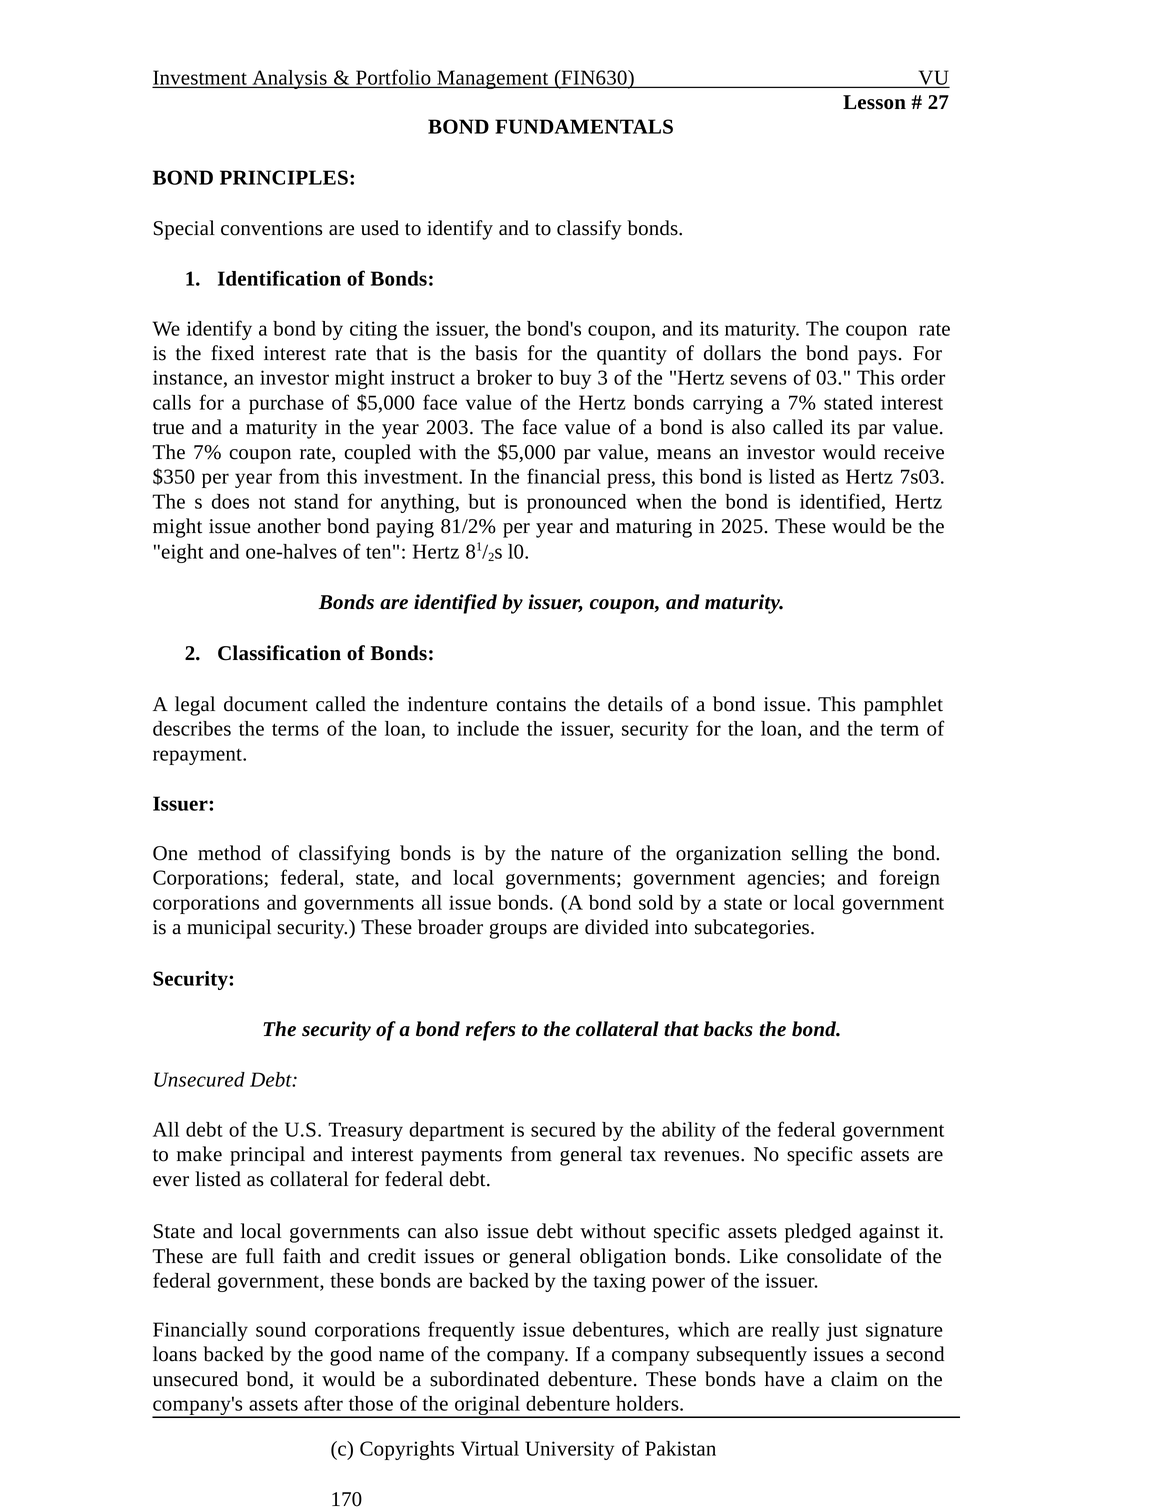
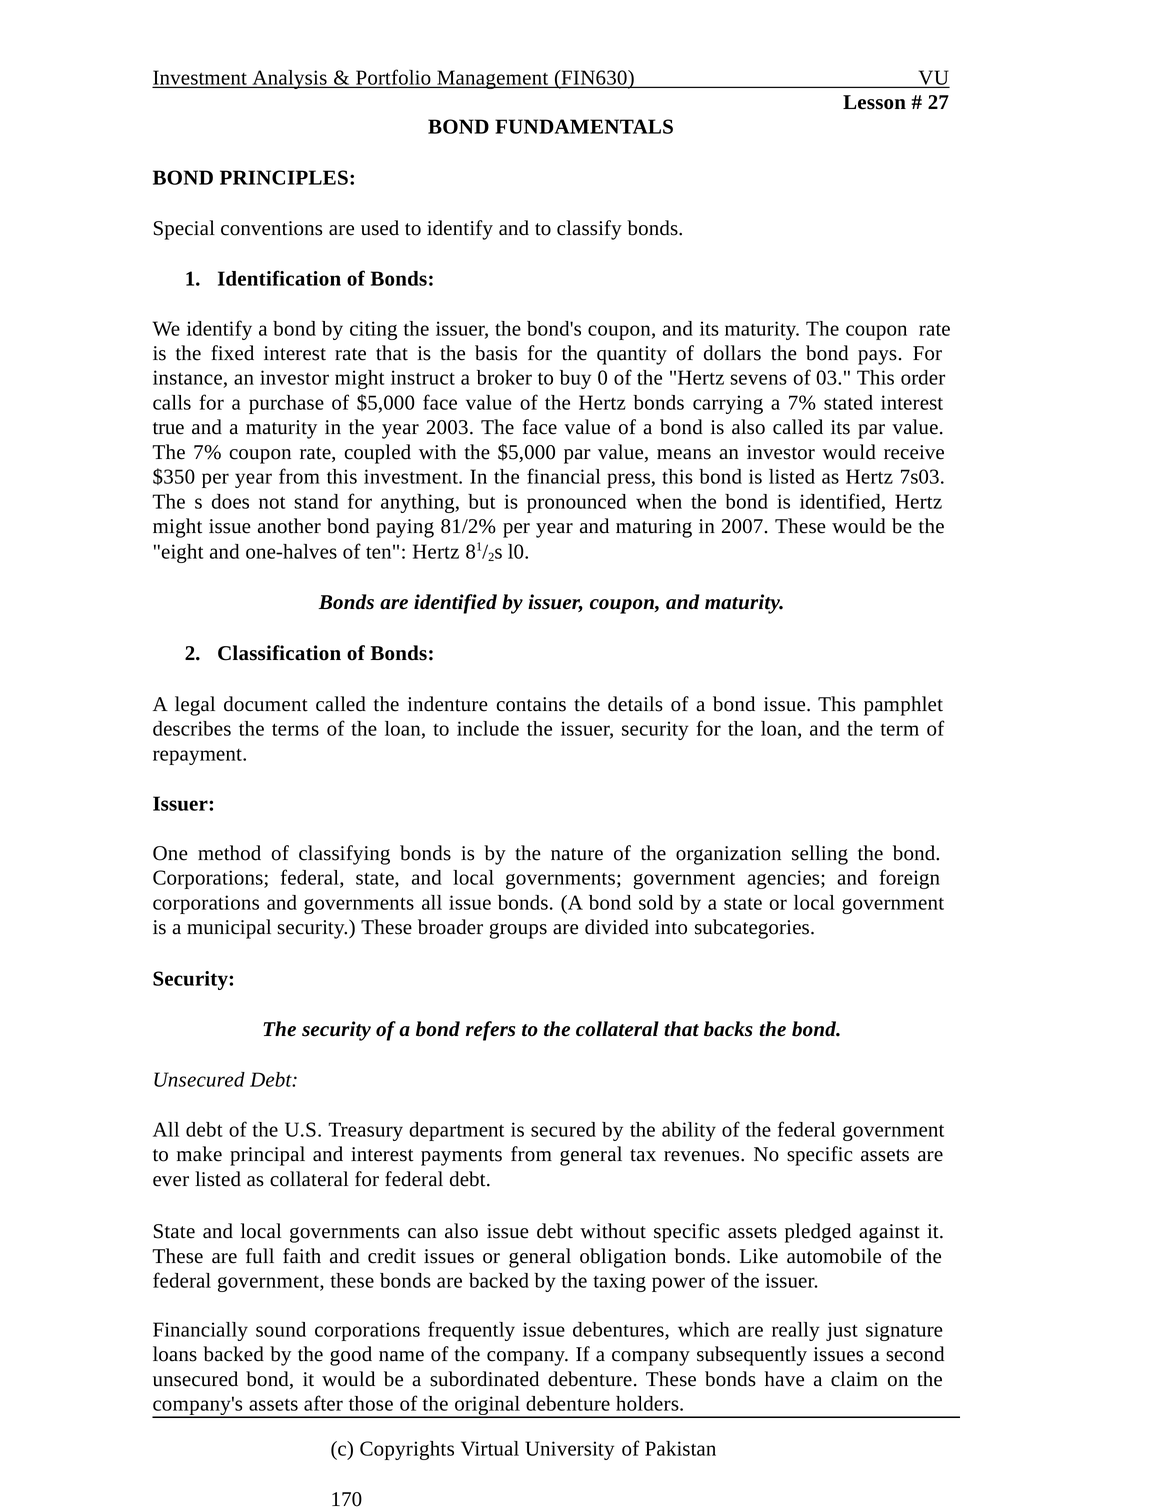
3: 3 -> 0 (603, 378)
2025: 2025 -> 2007 (745, 526)
consolidate: consolidate -> automobile (834, 1256)
